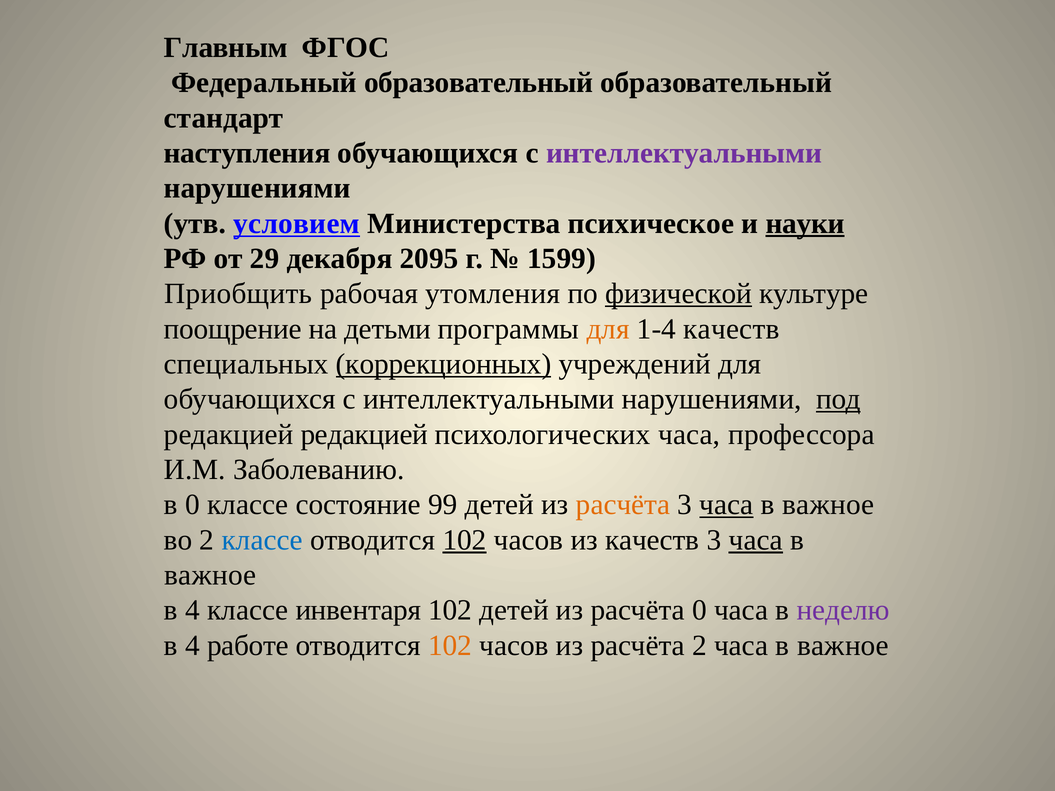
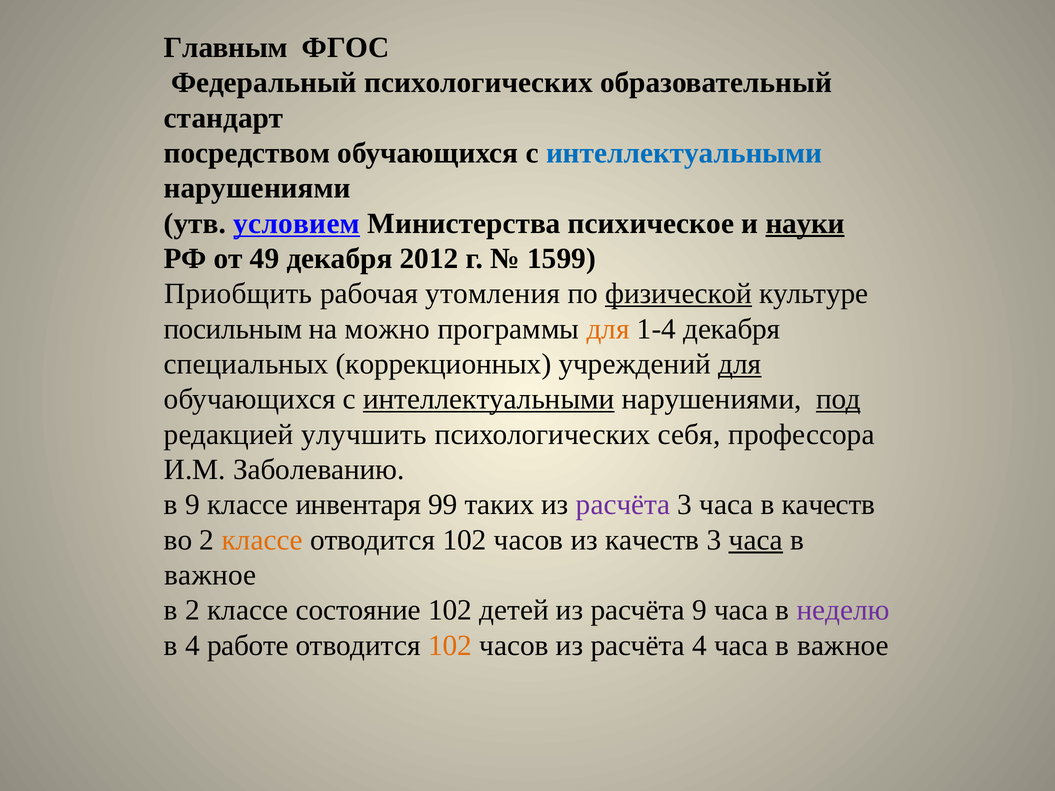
Федеральный образовательный: образовательный -> психологических (478, 83)
наступления: наступления -> посредством (247, 153)
интеллектуальными colour: purple -> blue (684, 153)
29: 29 -> 49 (265, 259)
2095: 2095 -> 2012 (429, 259)
поощрение: поощрение -> посильным (233, 329)
детьми: детьми -> можно (387, 329)
1-4 качеств: качеств -> декабря (732, 329)
коррекционных underline: present -> none (444, 364)
для underline: none -> present (740, 364)
интеллектуальными underline: none -> present (489, 399)
редакцией редакцией: редакцией -> улучшить (364, 435)
психологических часа: часа -> себя (689, 435)
в 0: 0 -> 9 (192, 505)
состояние: состояние -> инвентаря (358, 505)
99 детей: детей -> таких (499, 505)
расчёта colour: orange -> purple (623, 505)
часа underline: present -> none (726, 505)
важное: важное -> качеств (829, 505)
классе colour: blue -> orange (262, 540)
102 underline: present -> none (465, 540)
4: 4 -> 2 (192, 610)
инвентаря: инвентаря -> состояние (358, 610)
расчёта 0: 0 -> 9 (699, 610)
расчёта 2: 2 -> 4 (699, 646)
